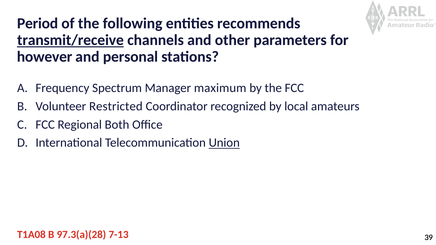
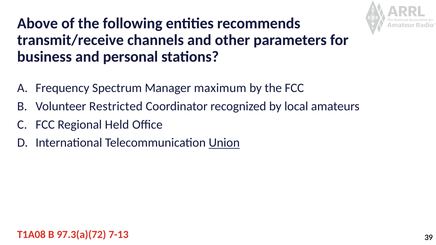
Period: Period -> Above (38, 24)
transmit/receive underline: present -> none (70, 40)
however: however -> business (44, 57)
Both: Both -> Held (117, 125)
97.3(a)(28: 97.3(a)(28 -> 97.3(a)(72 (81, 235)
